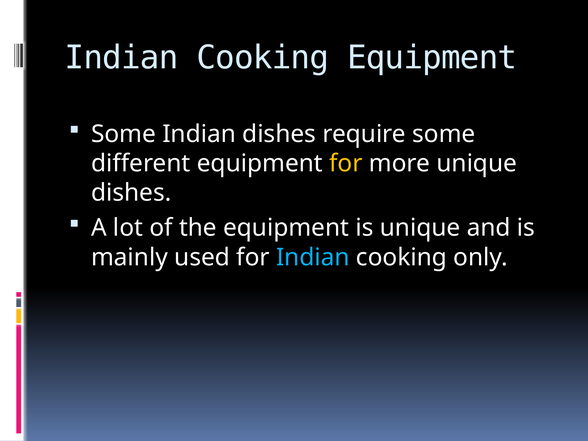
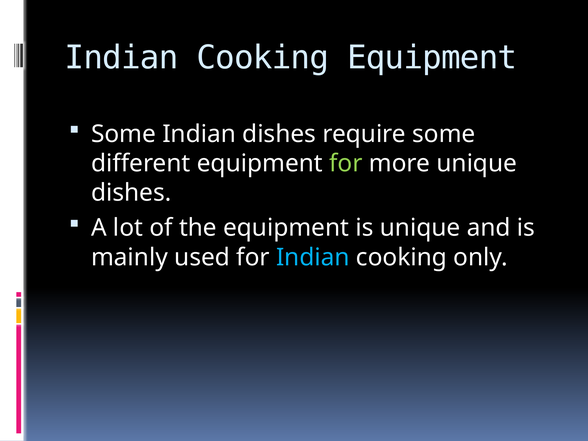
for colour: yellow -> light green (346, 163)
